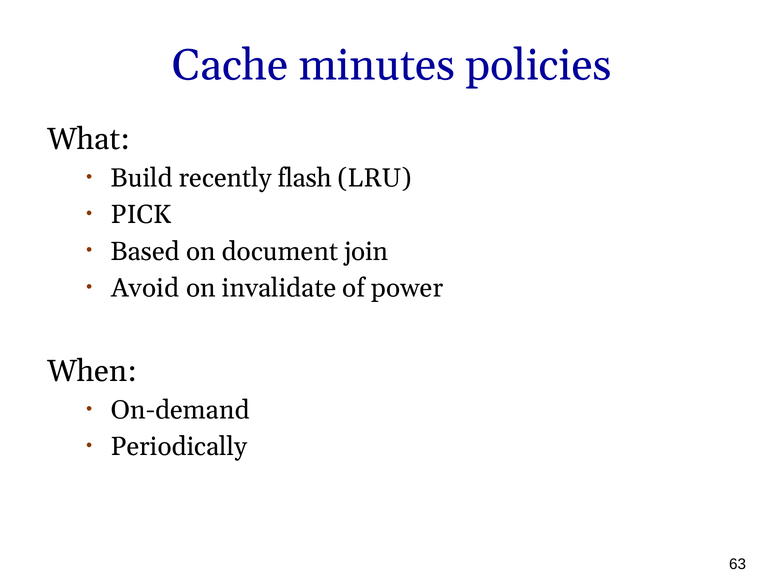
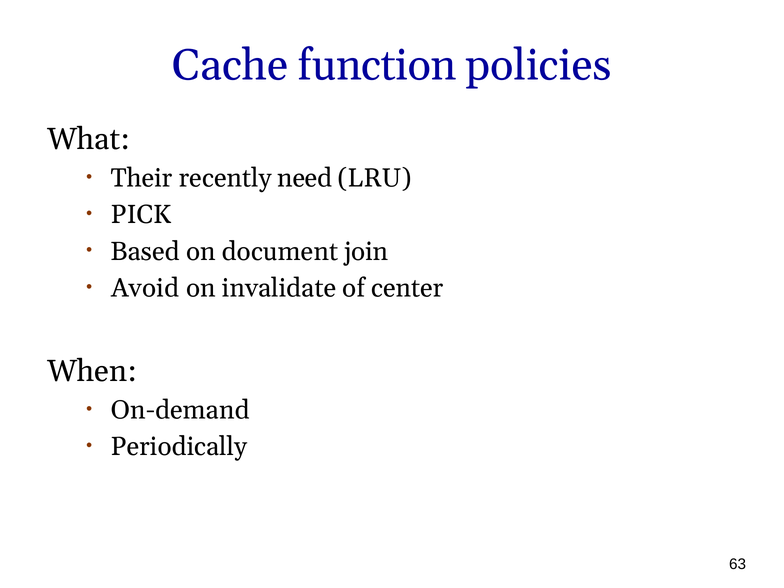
minutes: minutes -> function (377, 65)
Build: Build -> Their (142, 178)
flash: flash -> need (305, 178)
power: power -> center (407, 288)
